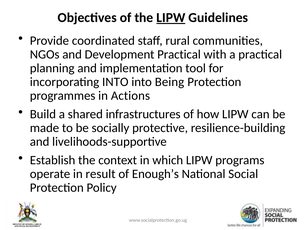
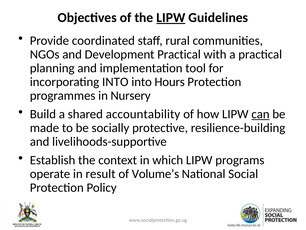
Being: Being -> Hours (170, 82)
Actions: Actions -> Nursery (131, 96)
infrastructures: infrastructures -> accountability (143, 114)
can underline: none -> present (260, 114)
Enough’s: Enough’s -> Volume’s (155, 174)
